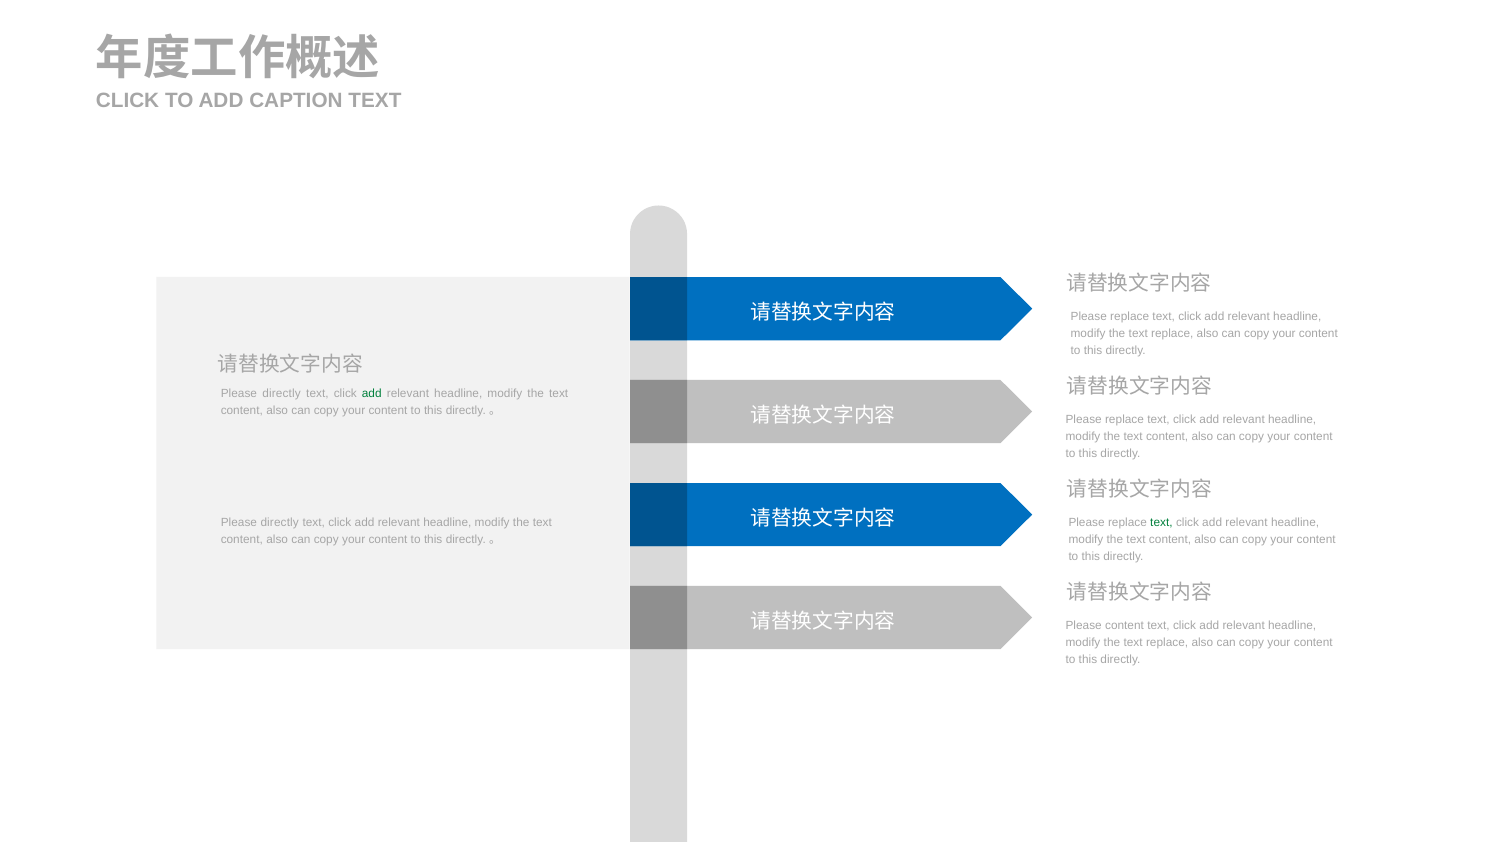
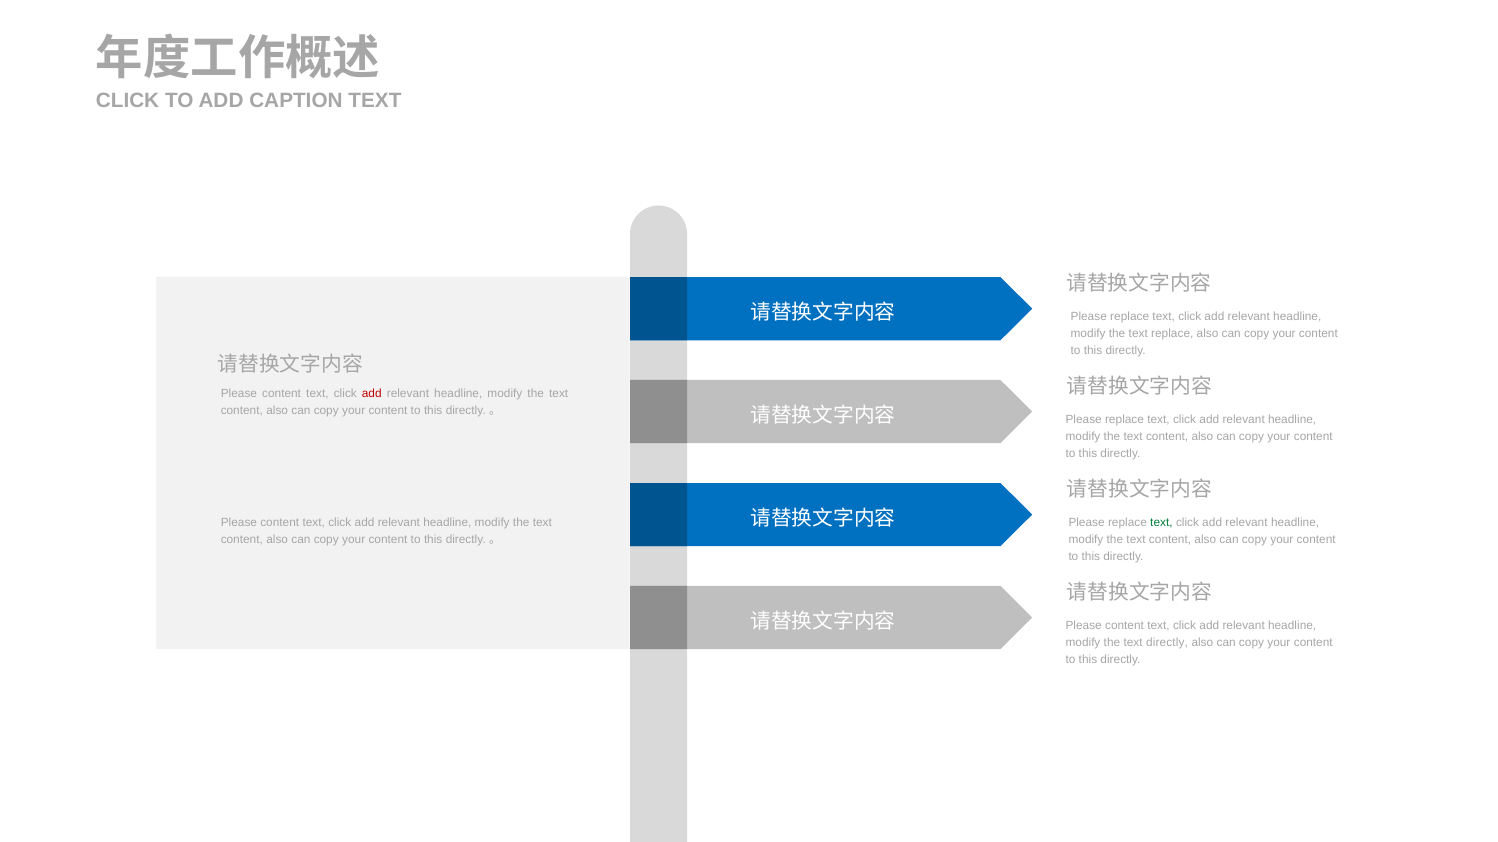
directly: directly -> content (282, 394)
add colour: green -> red (372, 394)
directly: directly -> content (280, 523)
replace: replace -> directly (1167, 643)
